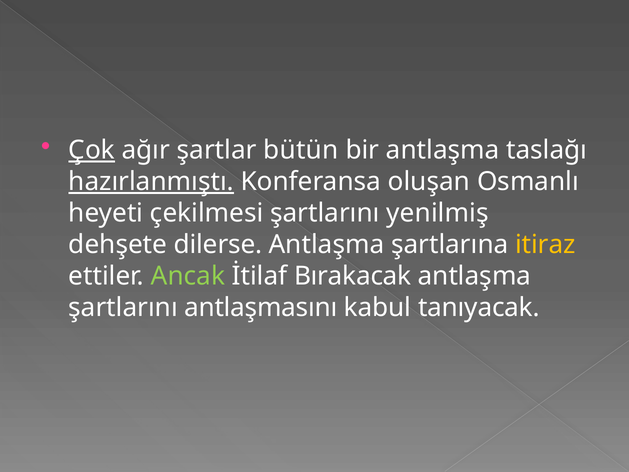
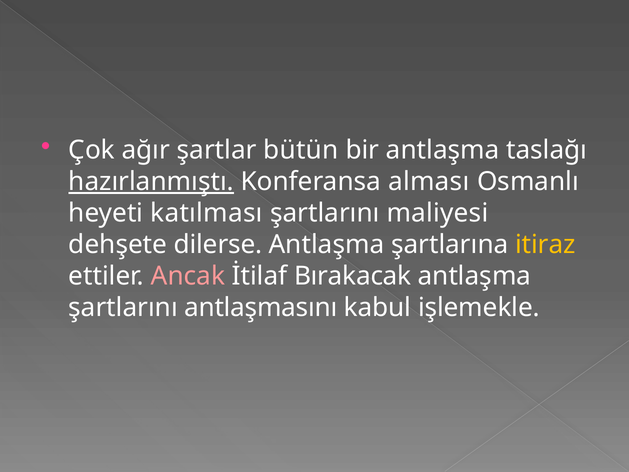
Çok underline: present -> none (92, 150)
oluşan: oluşan -> alması (429, 182)
çekilmesi: çekilmesi -> katılması (207, 213)
yenilmiş: yenilmiş -> maliyesi (438, 213)
Ancak colour: light green -> pink (188, 276)
tanıyacak: tanıyacak -> işlemekle (479, 307)
